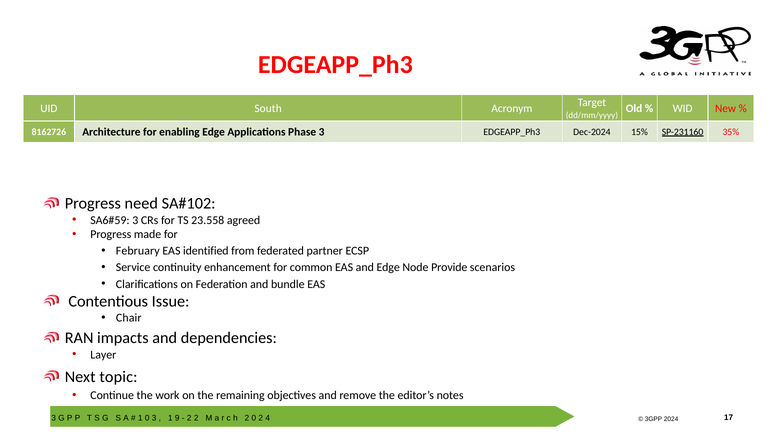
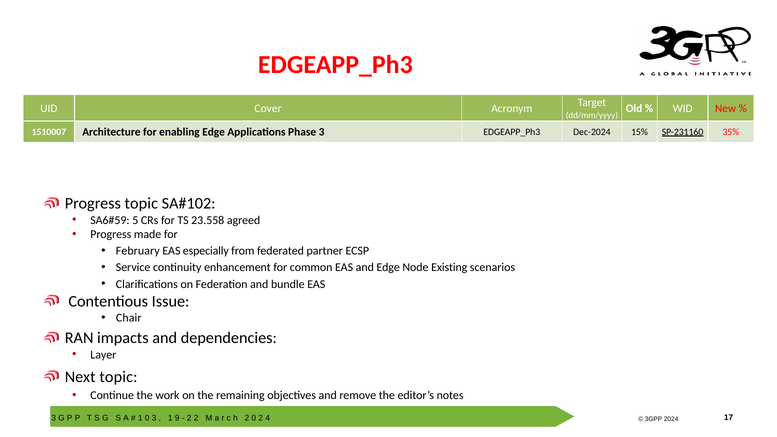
South: South -> Cover (268, 108)
8162726: 8162726 -> 1510007 (49, 132)
Progress need: need -> topic (141, 204)
3: 3 -> 5 (135, 220)
identified: identified -> especially (206, 251)
Provide: Provide -> Existing (449, 268)
